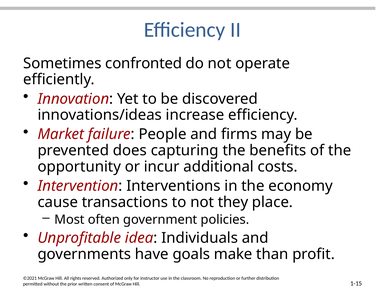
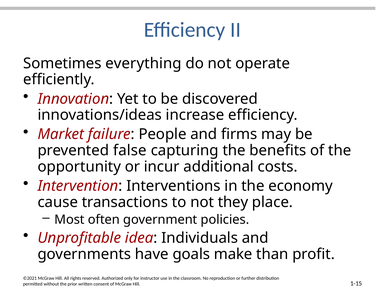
confronted: confronted -> everything (144, 63)
does: does -> false (130, 150)
